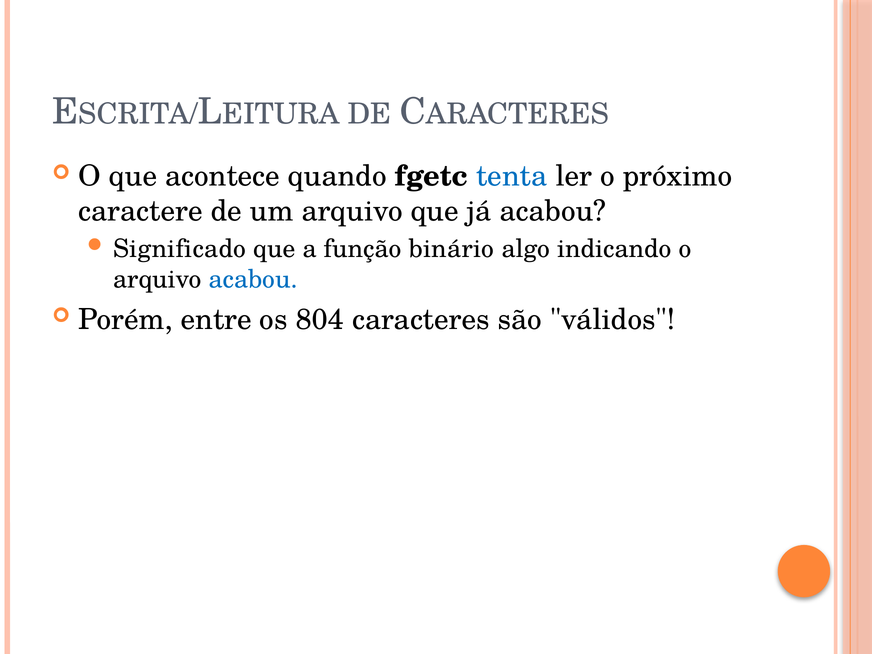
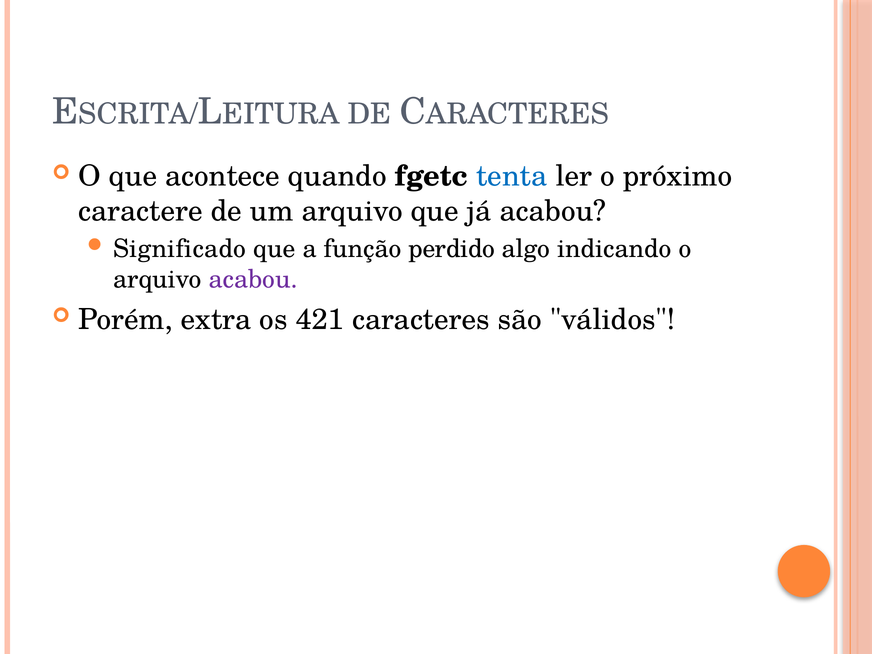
binário: binário -> perdido (452, 249)
acabou colour: blue -> purple (253, 279)
entre: entre -> extra (216, 320)
804: 804 -> 421 (320, 320)
